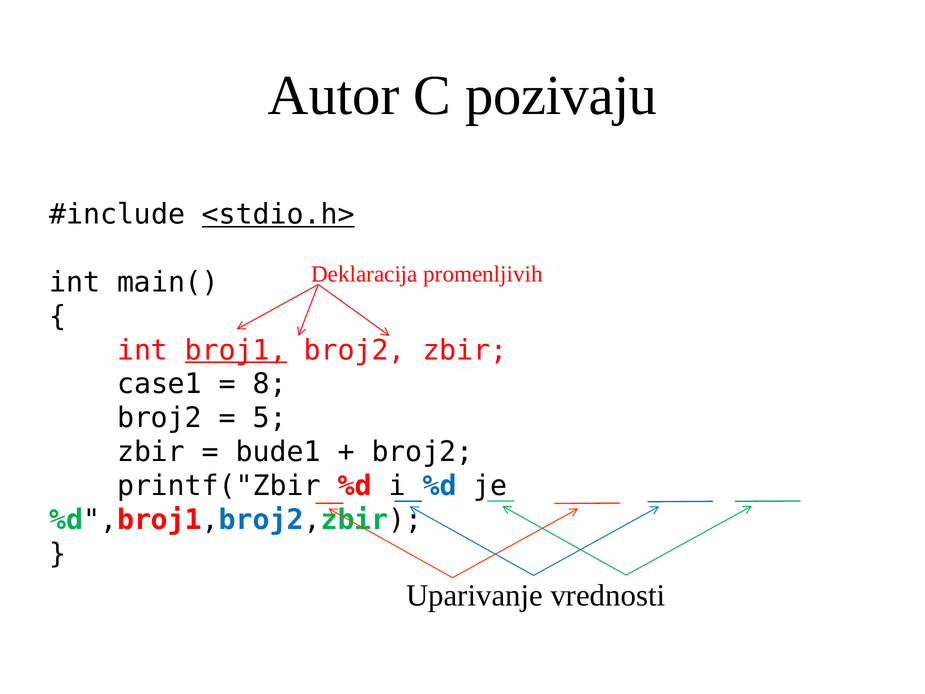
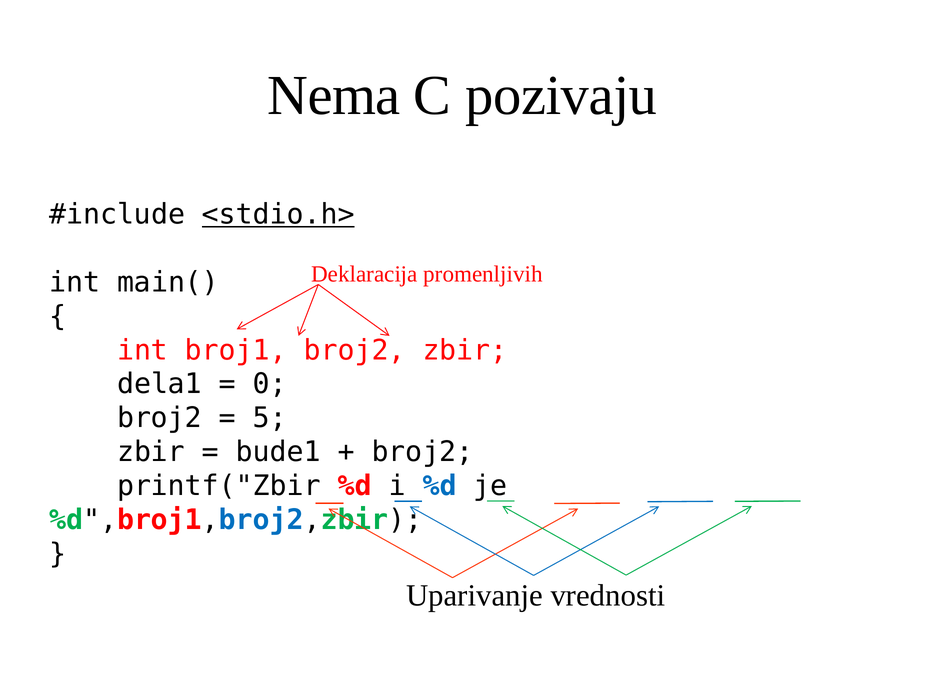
Autor: Autor -> Nema (334, 95)
broj1 underline: present -> none (236, 350)
case1: case1 -> dela1 (160, 384)
8: 8 -> 0 (270, 384)
